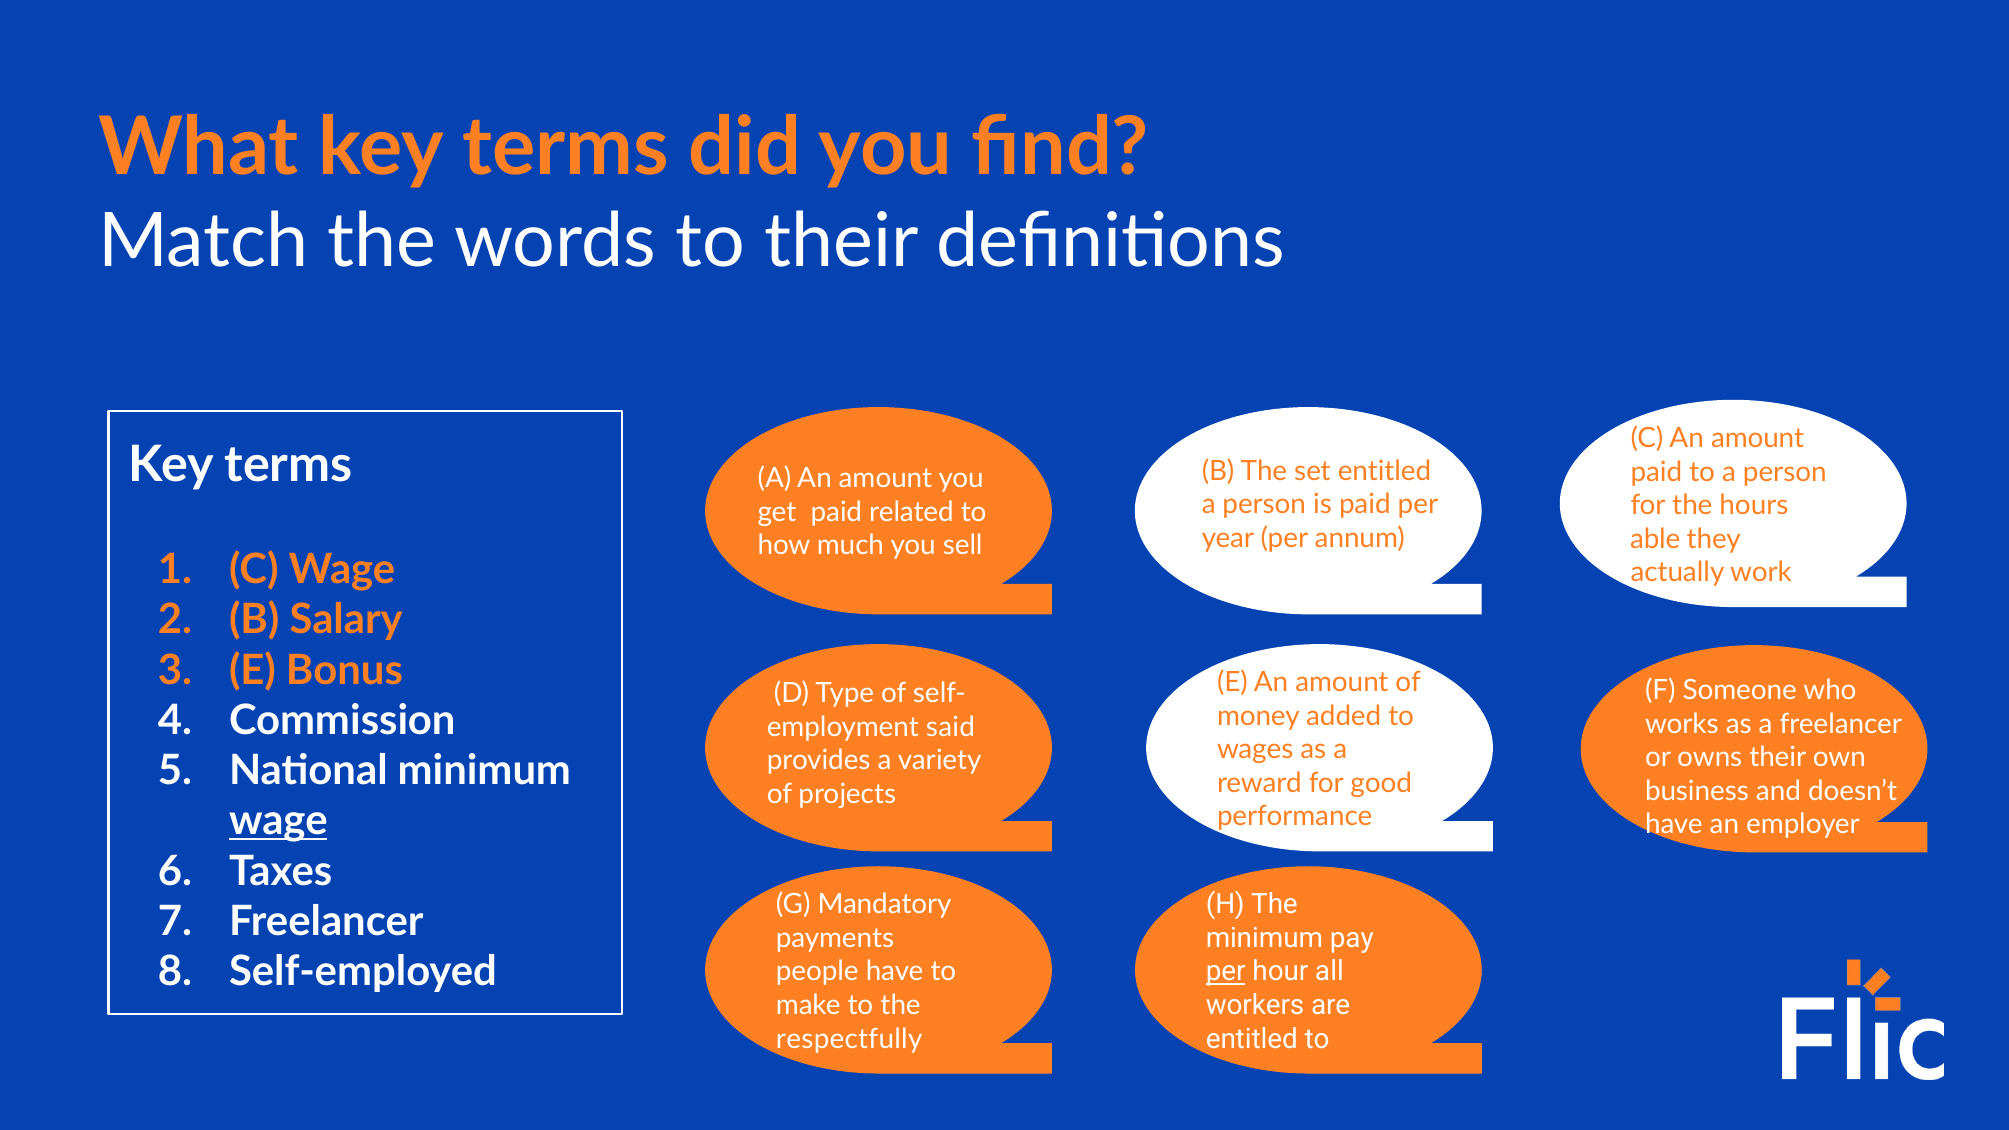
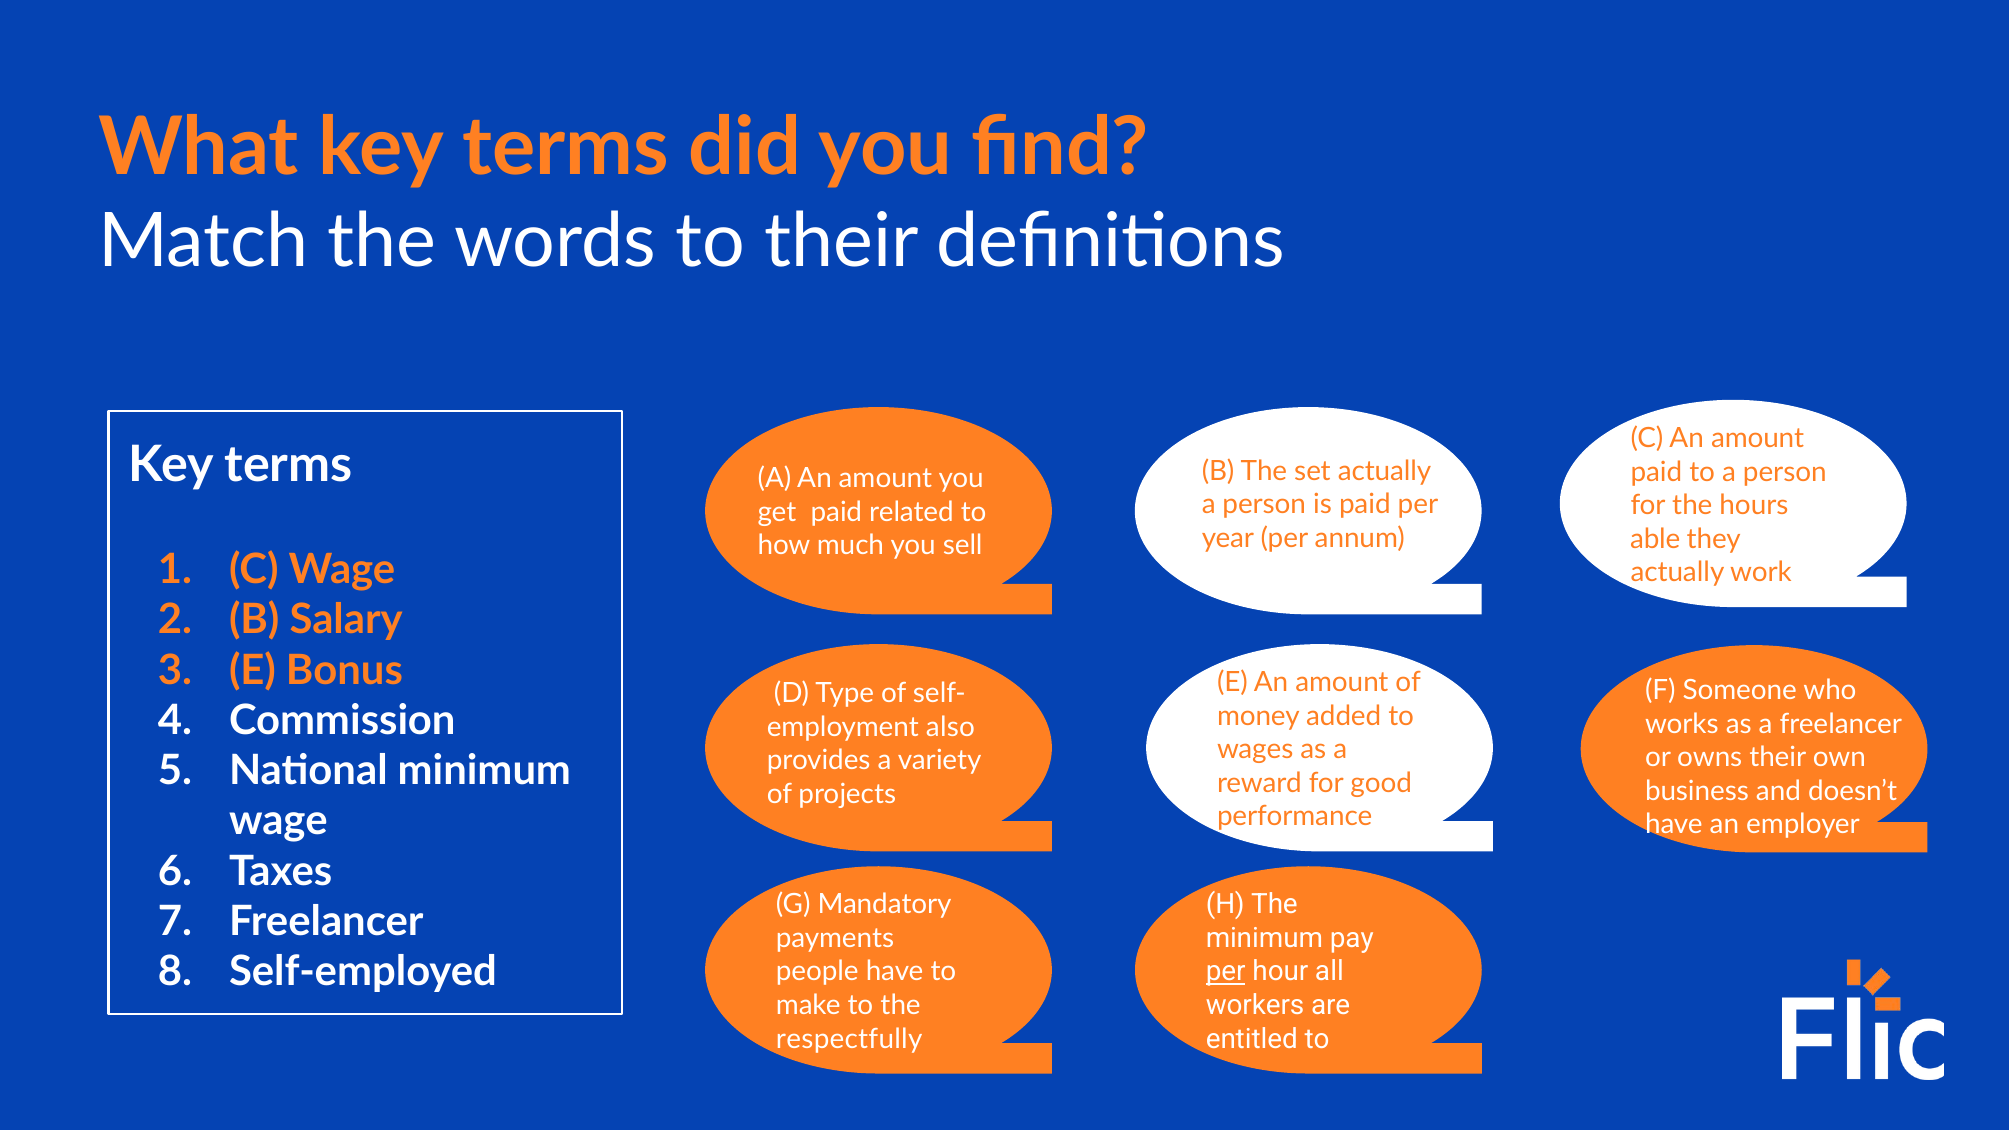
set entitled: entitled -> actually (1385, 471)
said: said -> also (950, 727)
wage underline: present -> none (278, 821)
